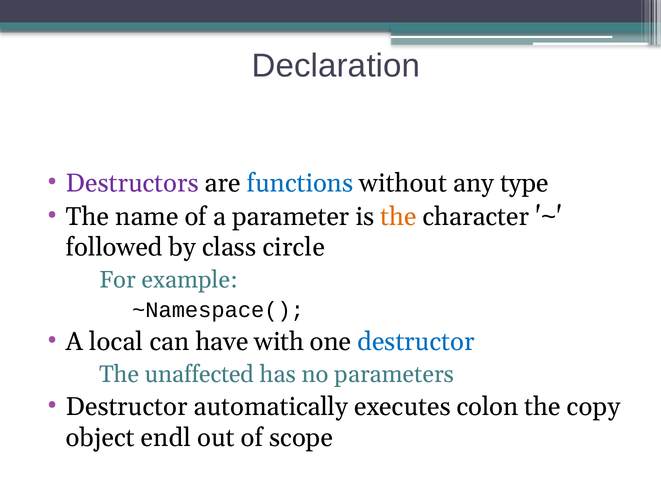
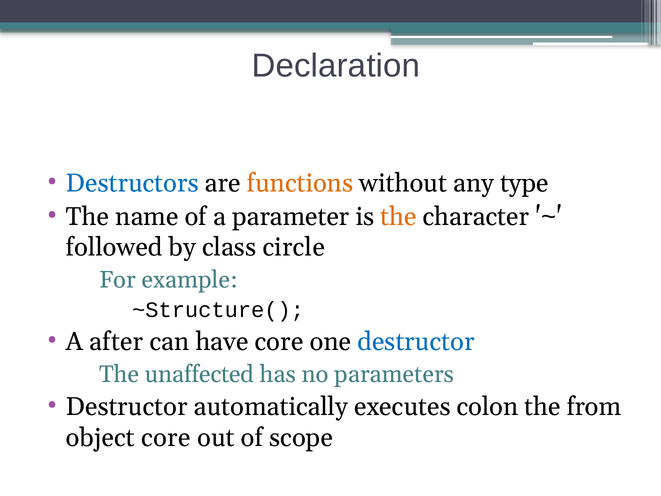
Destructors colour: purple -> blue (132, 183)
functions colour: blue -> orange (300, 183)
~Namespace(: ~Namespace( -> ~Structure( (218, 310)
local: local -> after (116, 342)
have with: with -> core (279, 342)
copy: copy -> from (594, 407)
object endl: endl -> core (166, 437)
